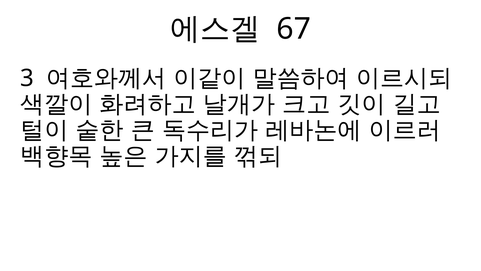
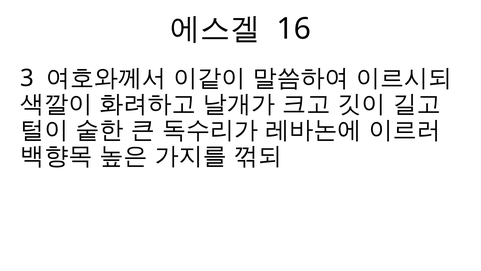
67: 67 -> 16 (294, 29)
